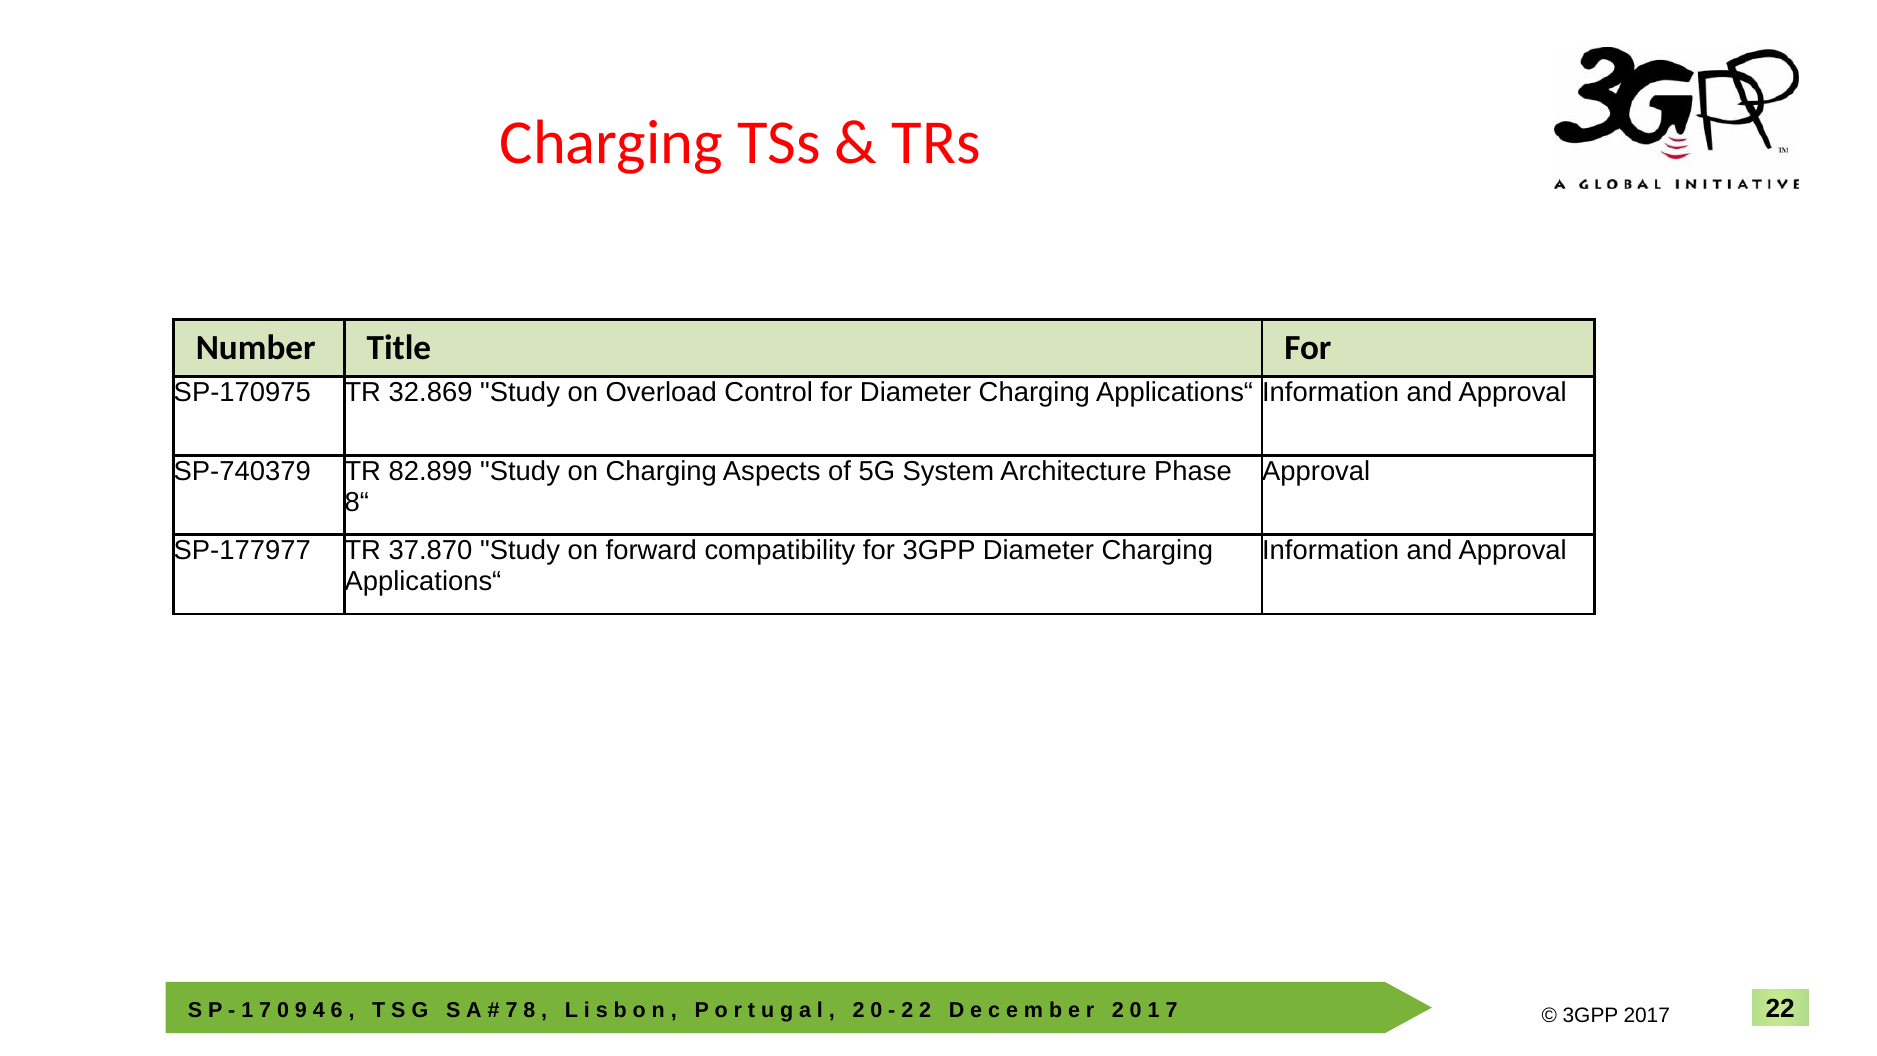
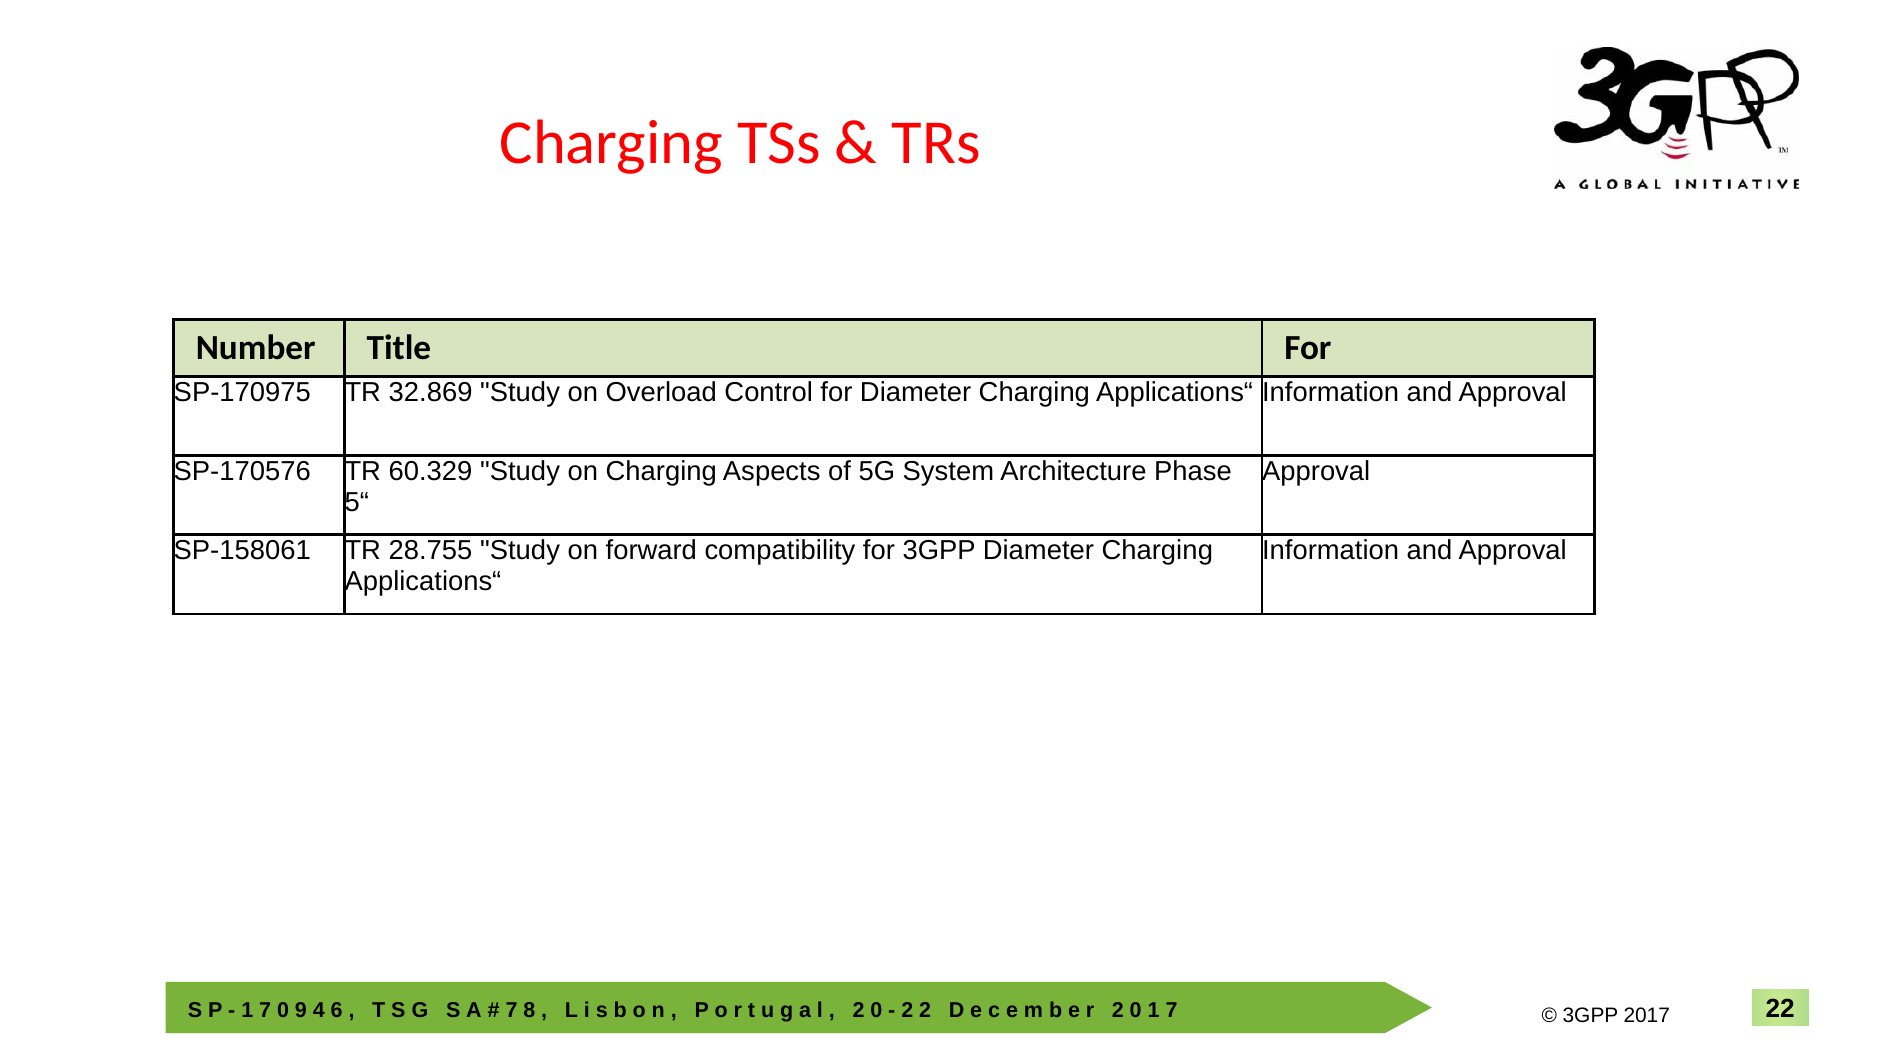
SP-740379: SP-740379 -> SP-170576 (242, 471)
82.899: 82.899 -> 60.329 (431, 471)
8“: 8“ -> 5“ (357, 502)
SP-177977: SP-177977 -> SP-158061 (242, 550)
37.870: 37.870 -> 28.755 (431, 550)
